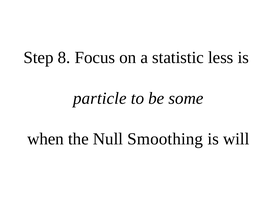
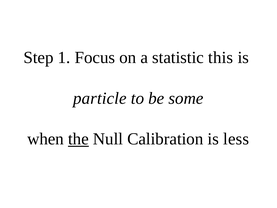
8: 8 -> 1 (64, 57)
less: less -> this (221, 57)
the underline: none -> present (78, 139)
Smoothing: Smoothing -> Calibration (165, 139)
will: will -> less (236, 139)
